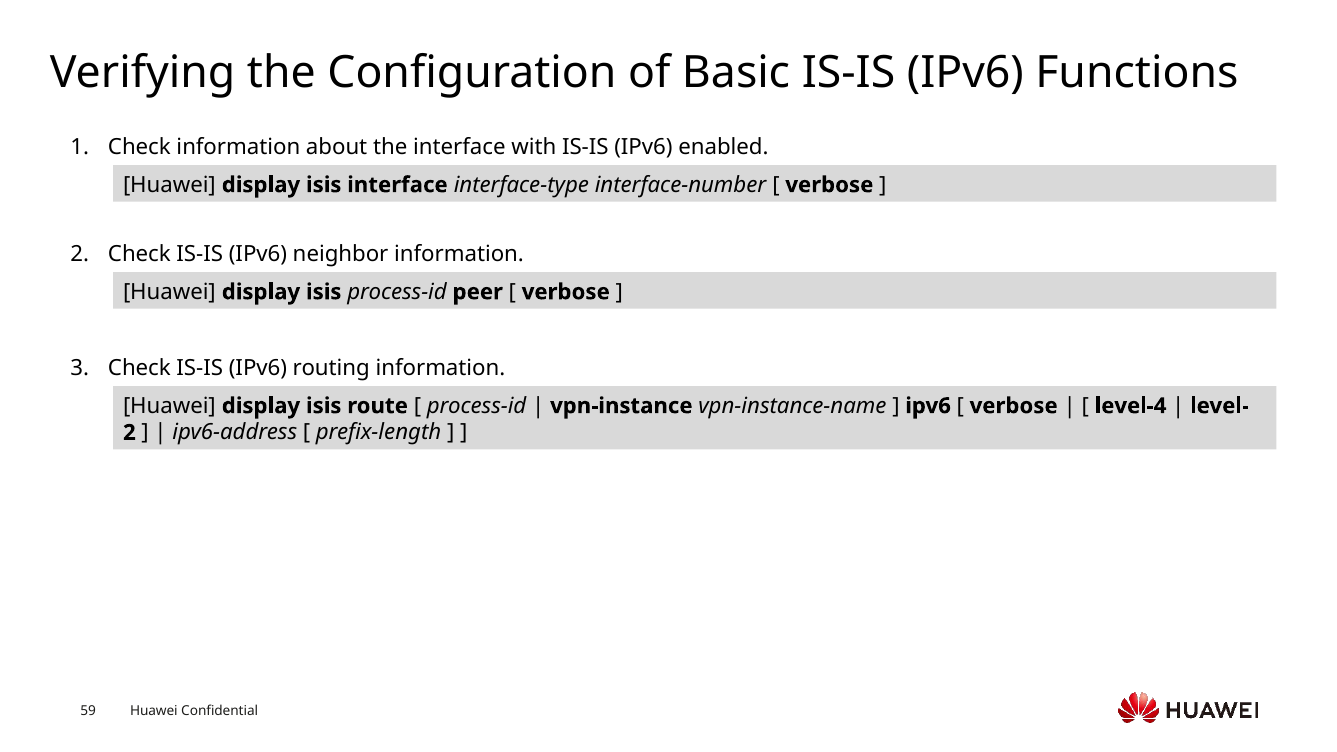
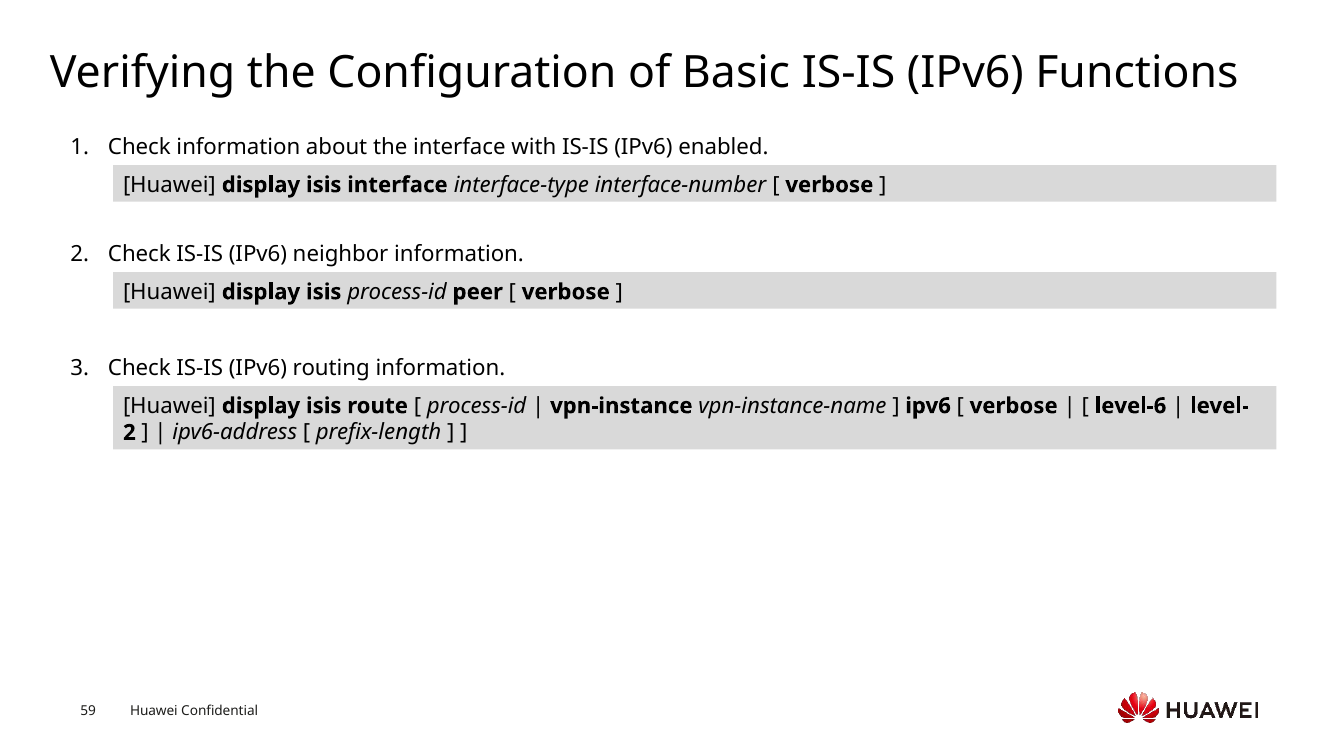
level-4: level-4 -> level-6 (1131, 406)
